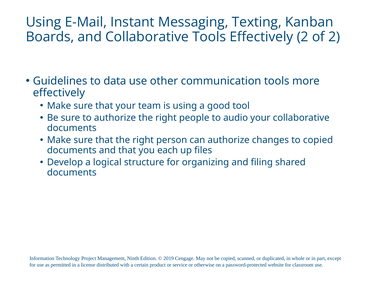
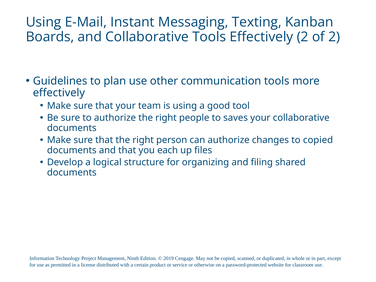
data: data -> plan (115, 81)
audio: audio -> saves (236, 118)
